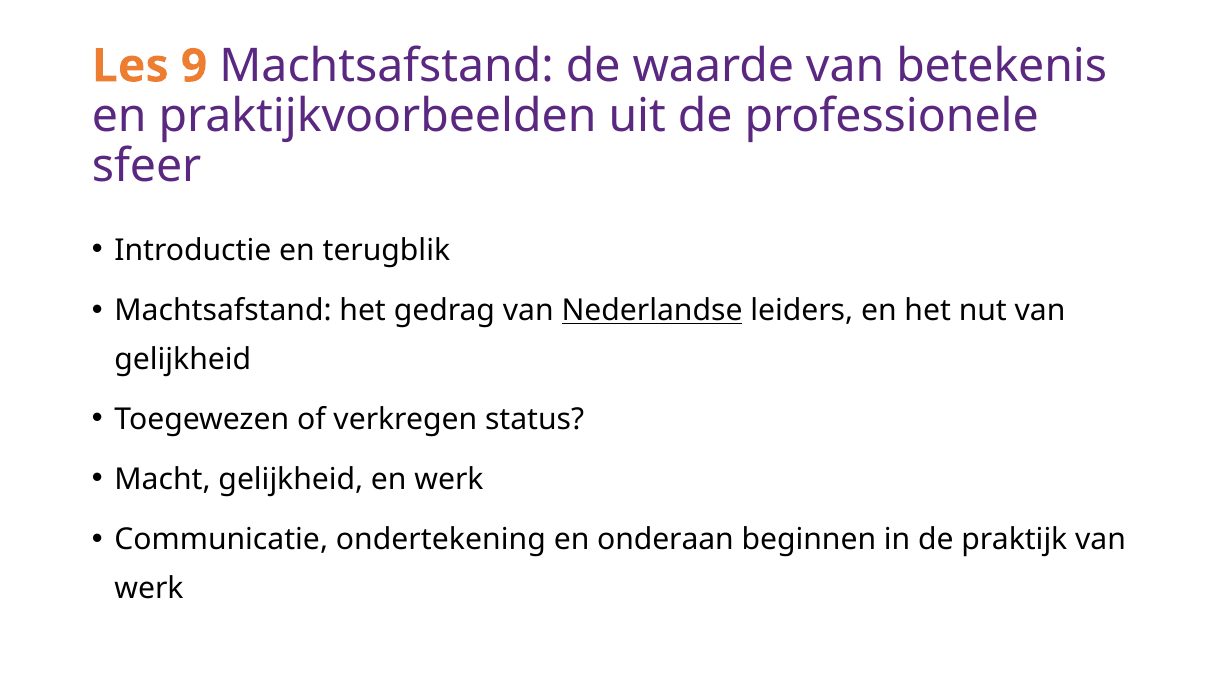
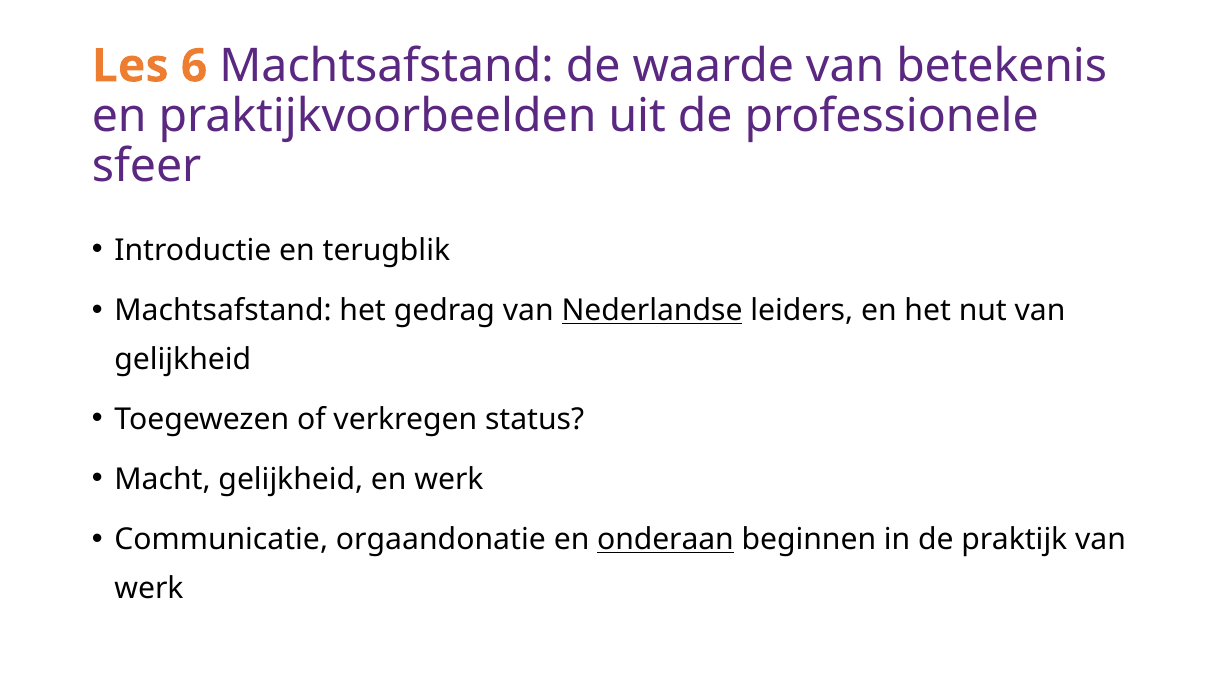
9: 9 -> 6 (194, 66)
ondertekening: ondertekening -> orgaandonatie (441, 539)
onderaan underline: none -> present (665, 539)
